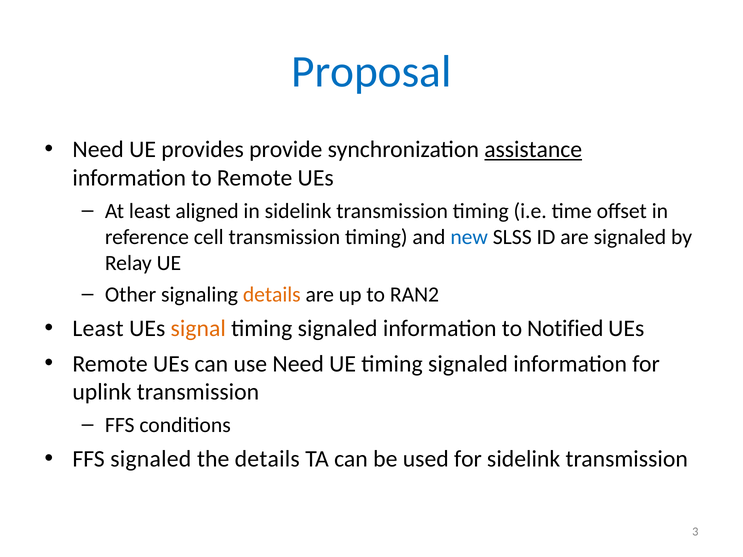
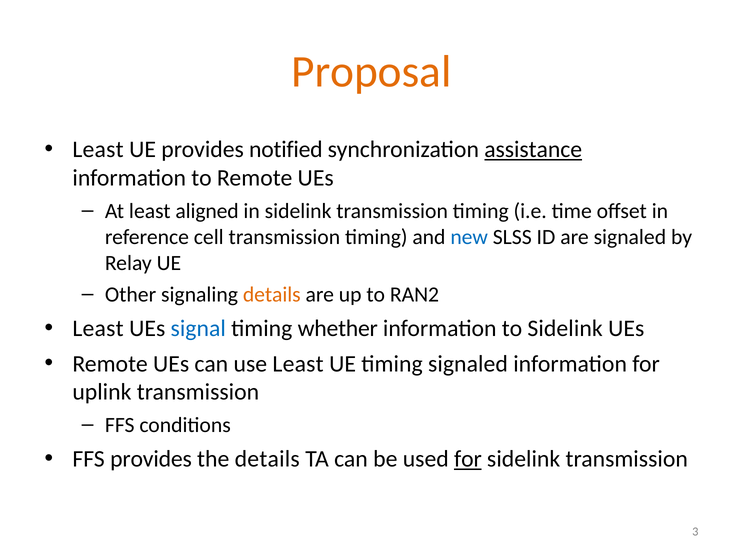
Proposal colour: blue -> orange (371, 72)
Need: Need -> Least (98, 150)
provide: provide -> notified (286, 150)
signal colour: orange -> blue (198, 329)
signaled: signaled -> whether (338, 329)
to Notified: Notified -> Sidelink (565, 329)
use Need: Need -> Least (298, 364)
FFS signaled: signaled -> provides (151, 459)
for underline: none -> present (468, 459)
